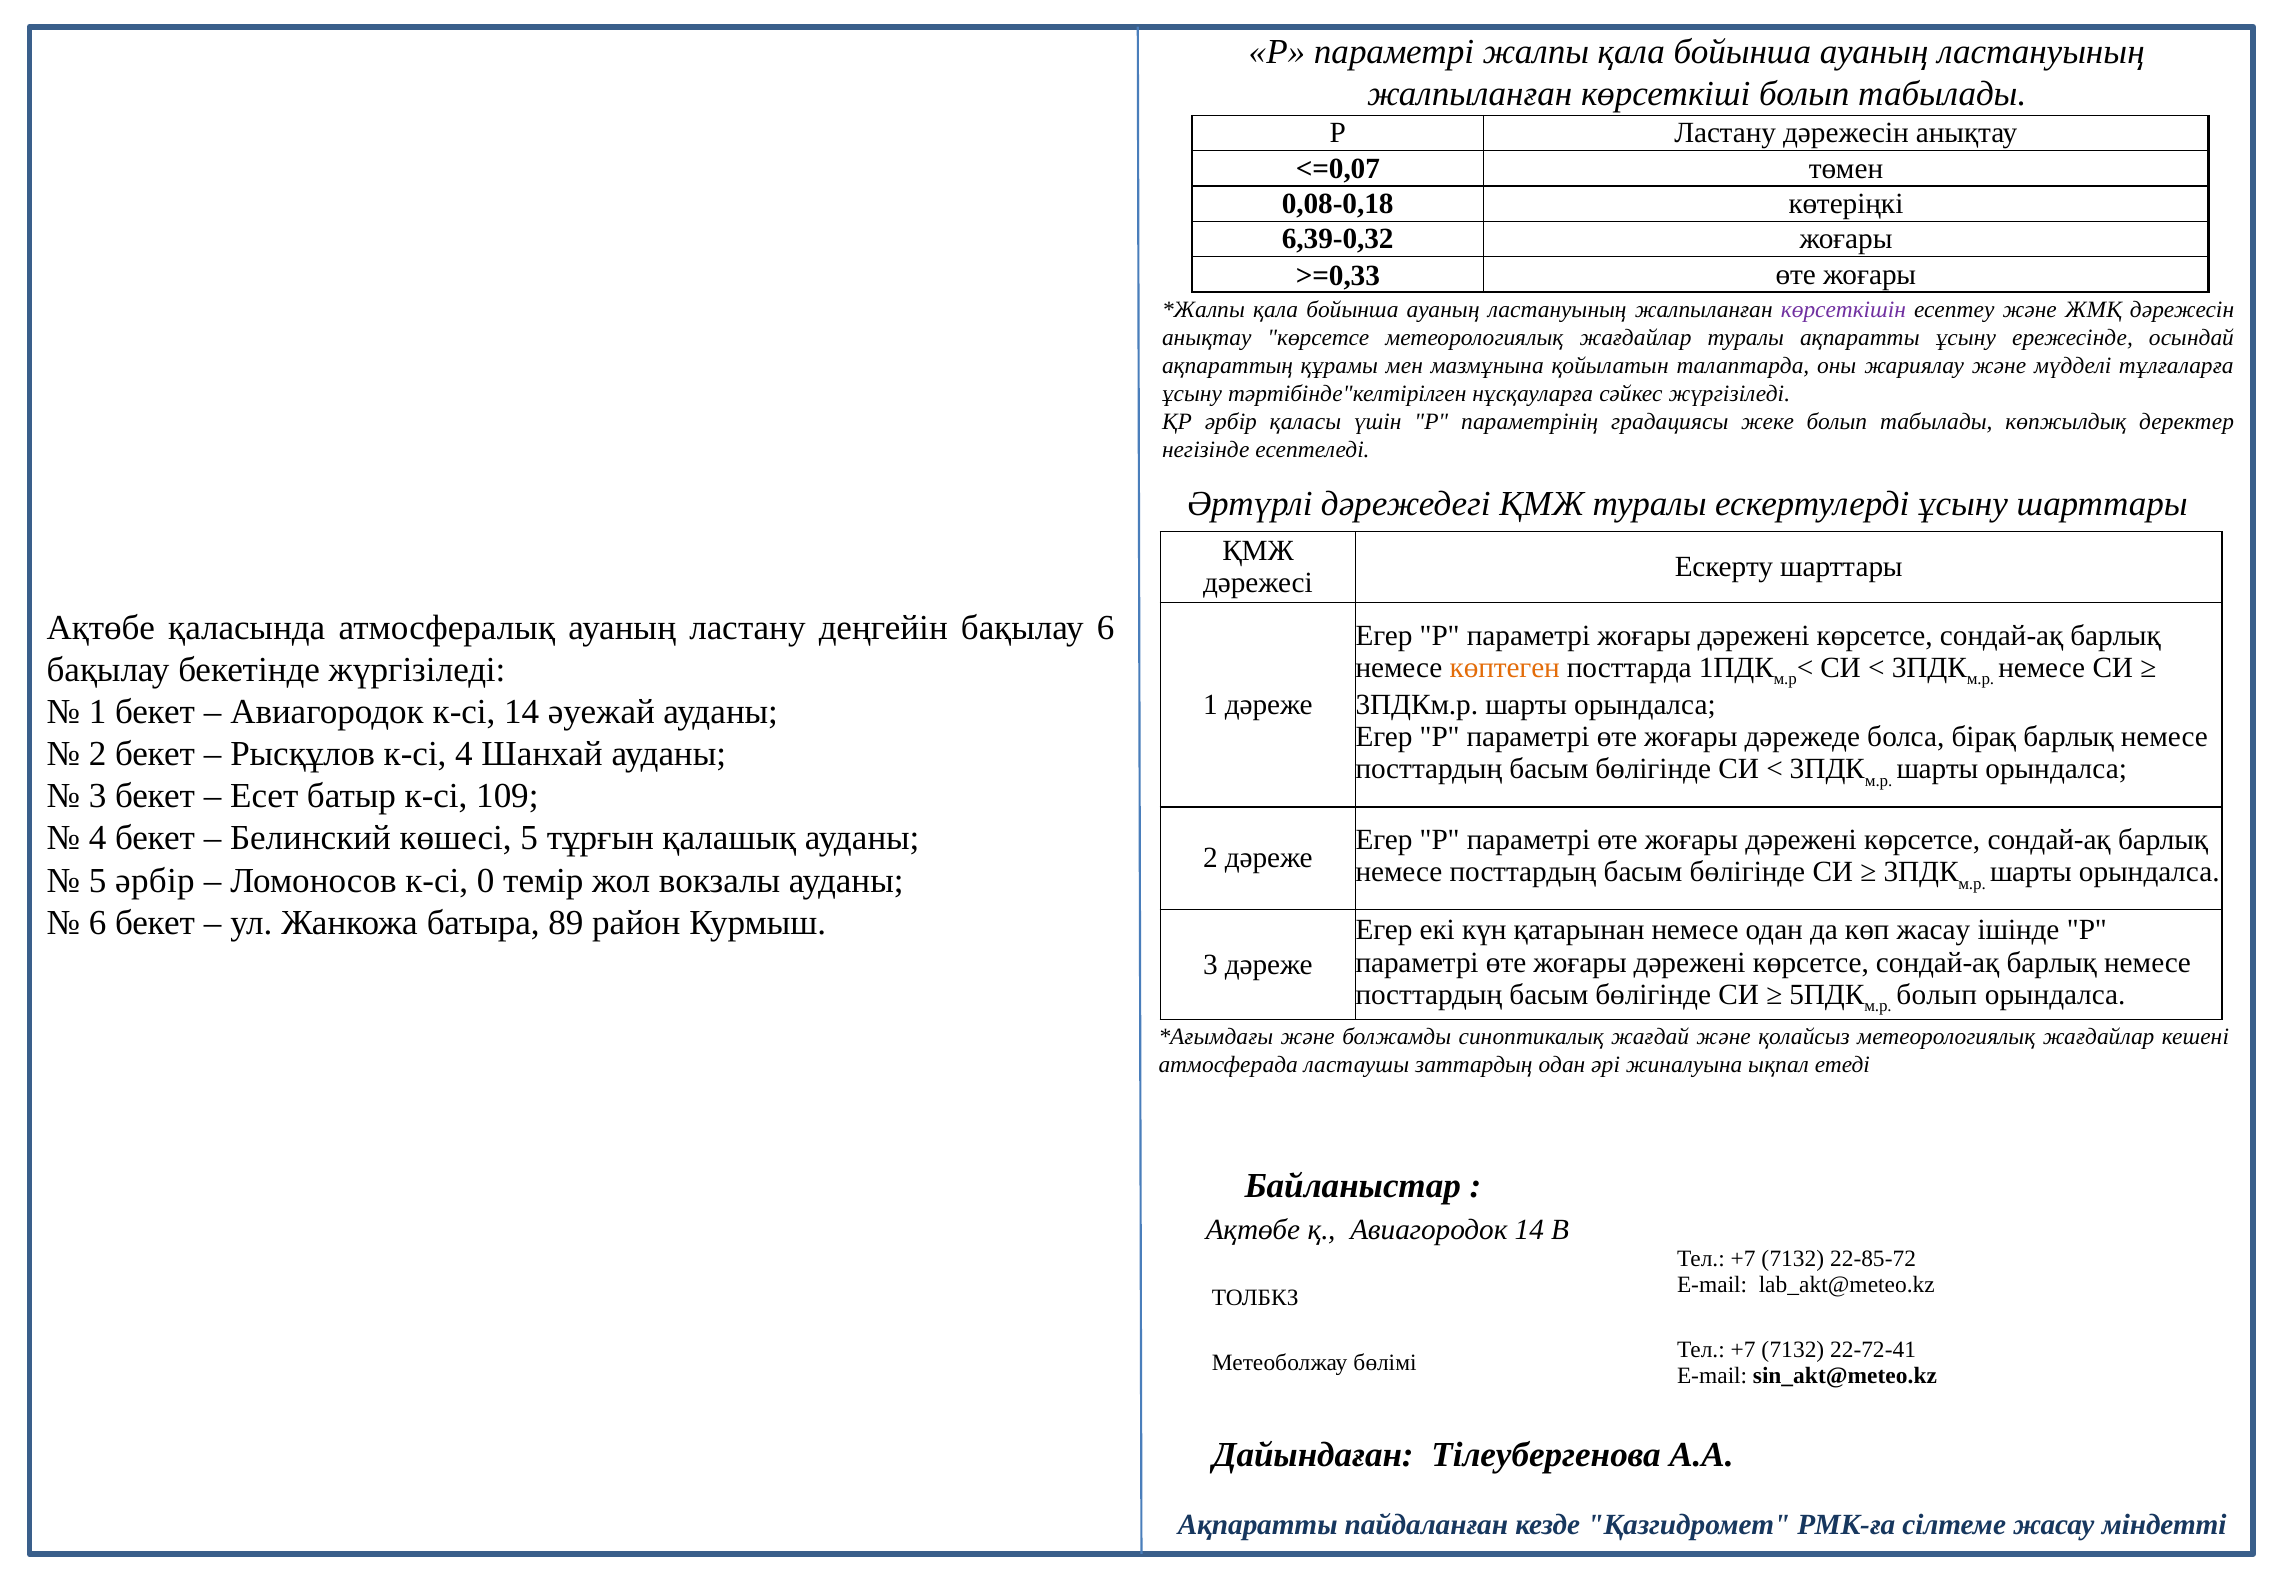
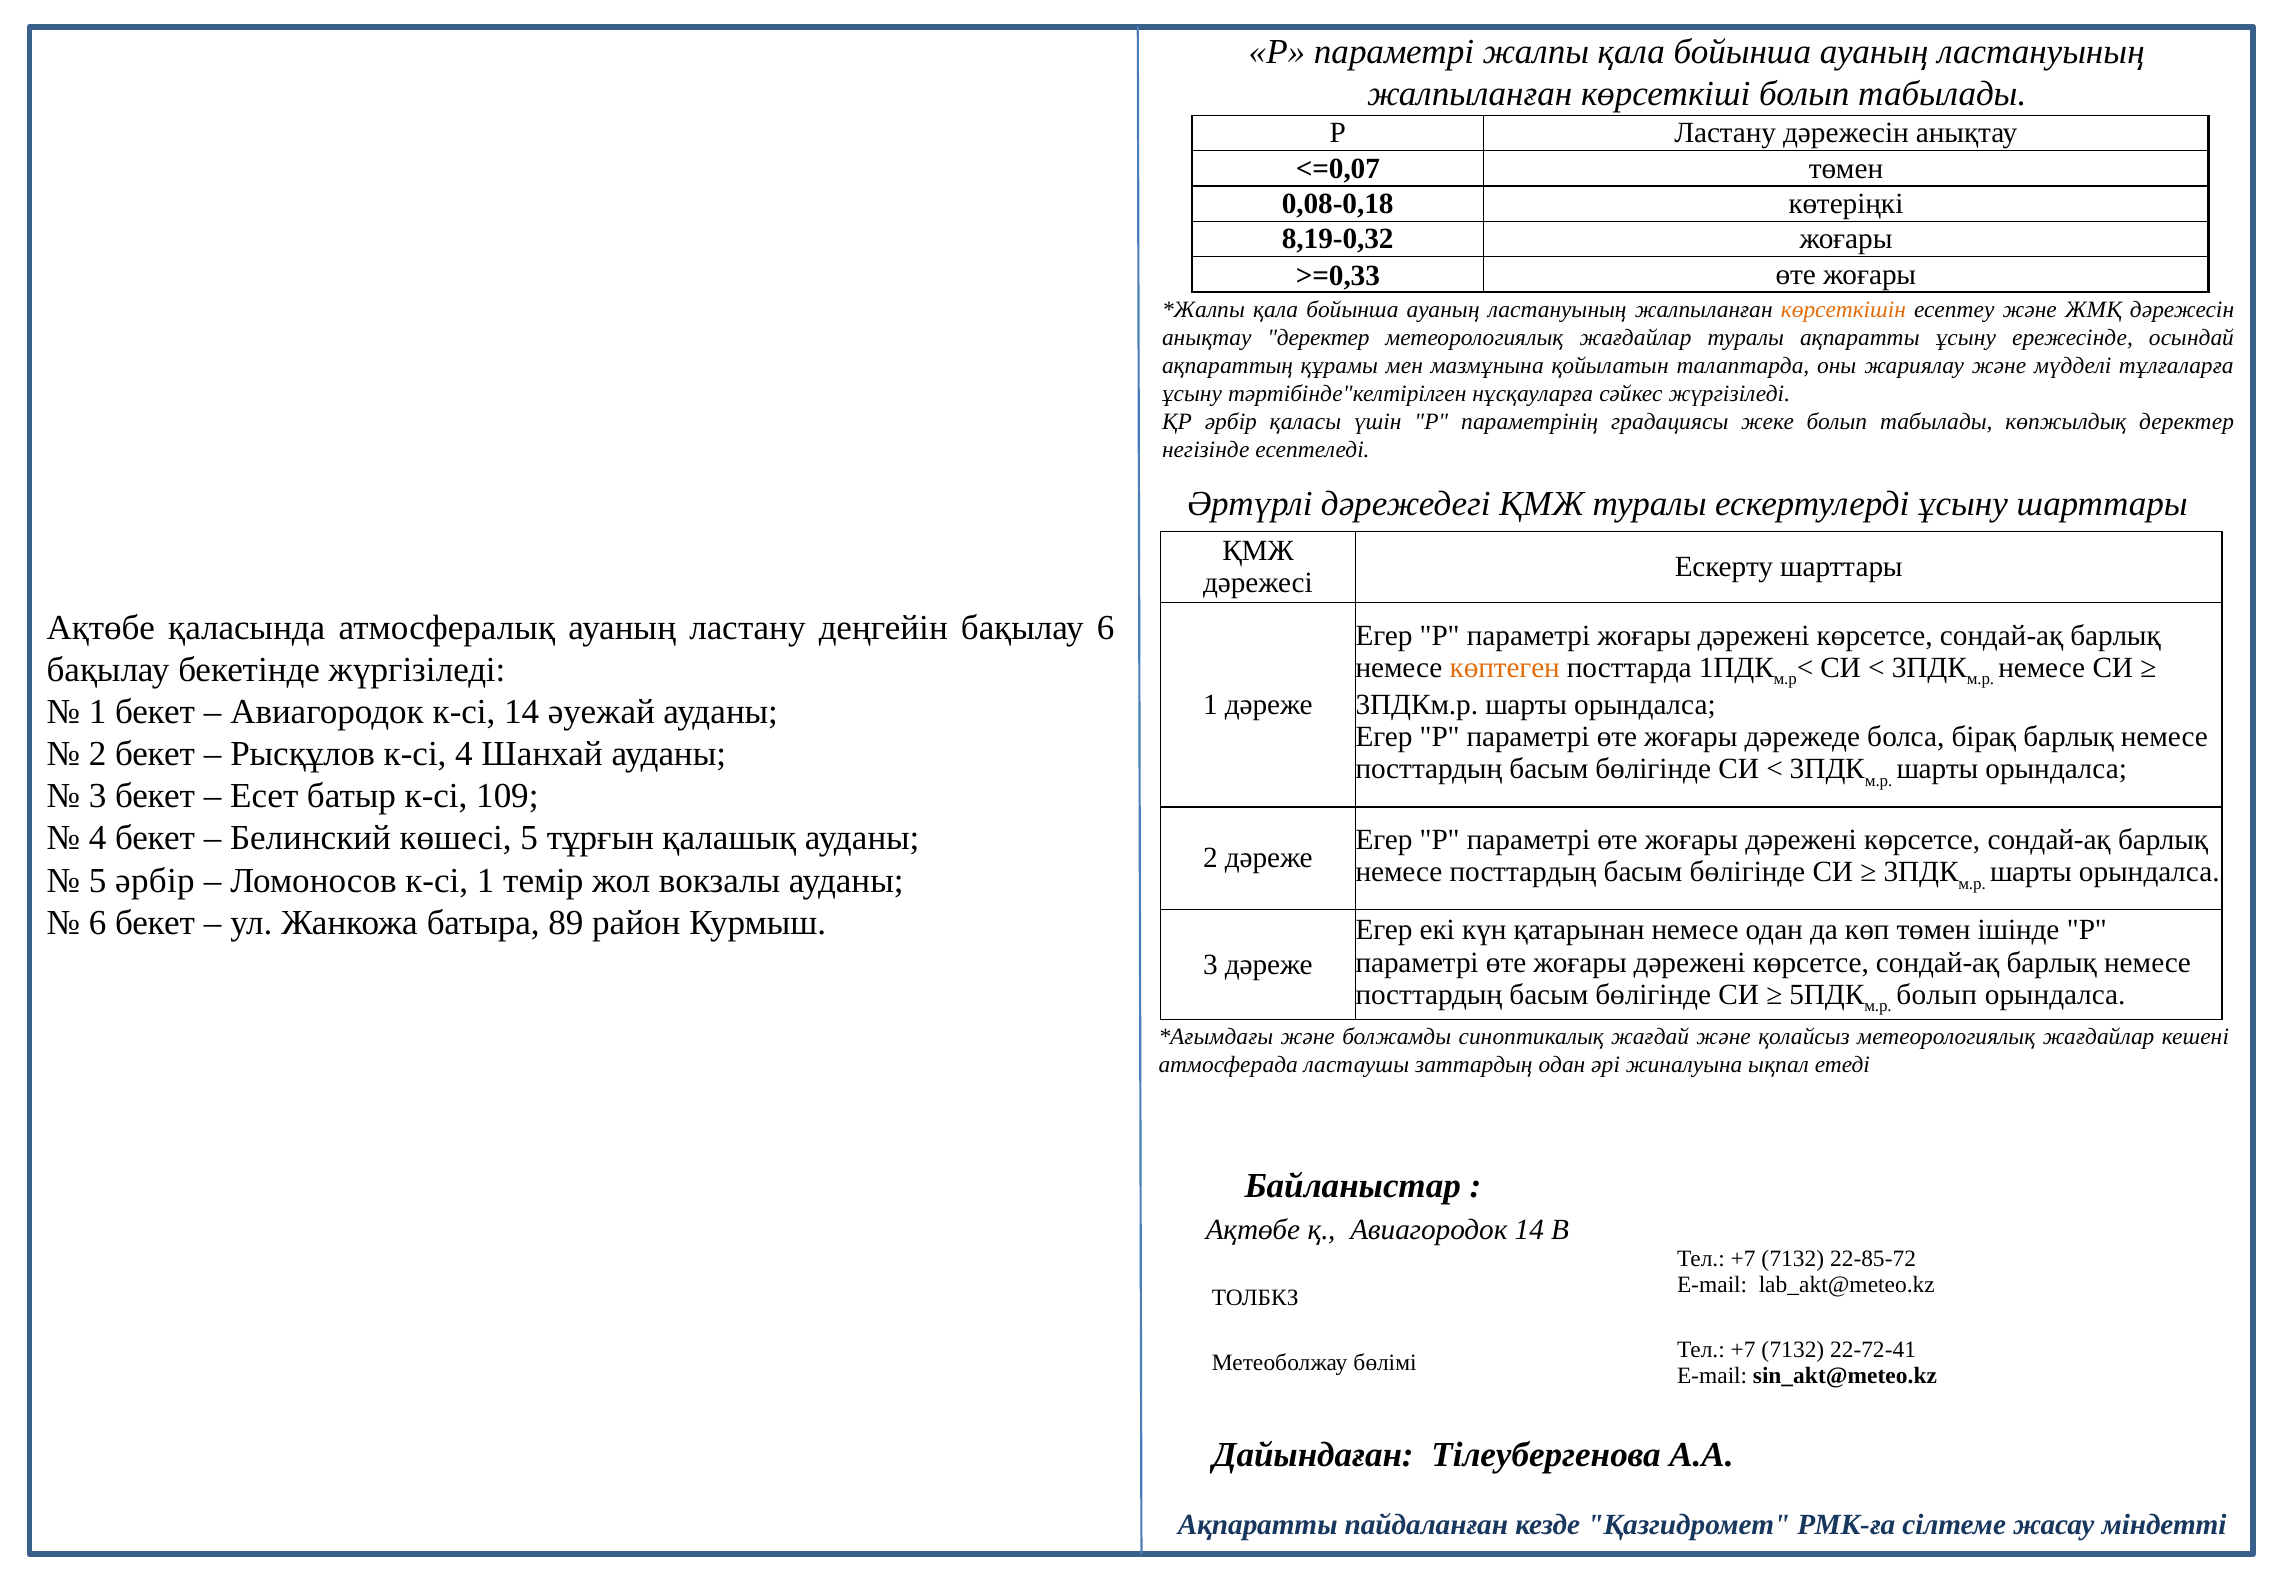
6,39-0,32: 6,39-0,32 -> 8,19-0,32 (1338, 239)
көрсеткішін colour: purple -> orange (1843, 310)
анықтау көрсетсе: көрсетсе -> деректер (1318, 338)
к-сі 0: 0 -> 1 (486, 880)
көп жасау: жасау -> төмен (1934, 930)
